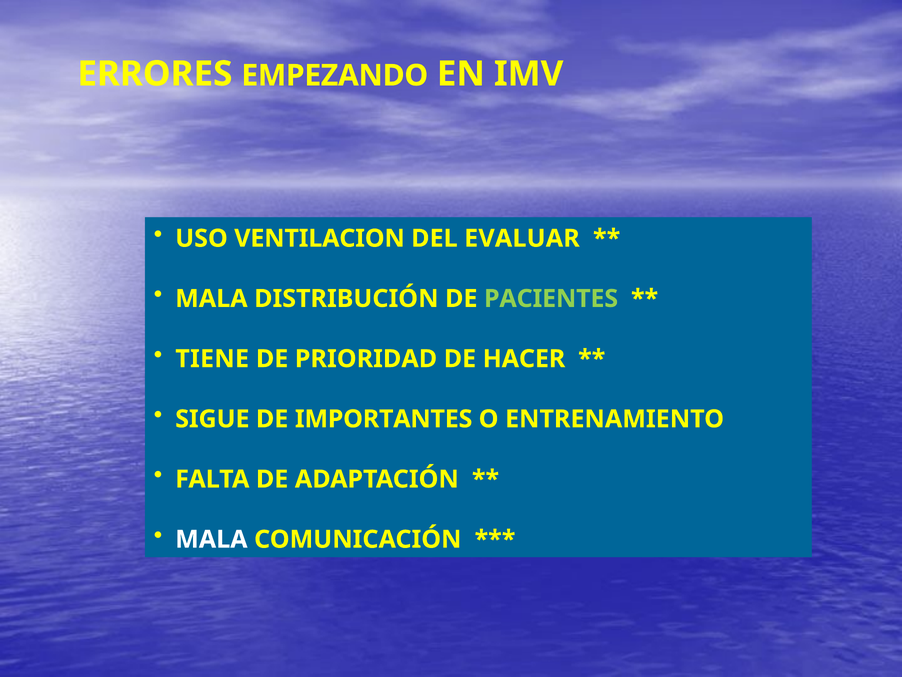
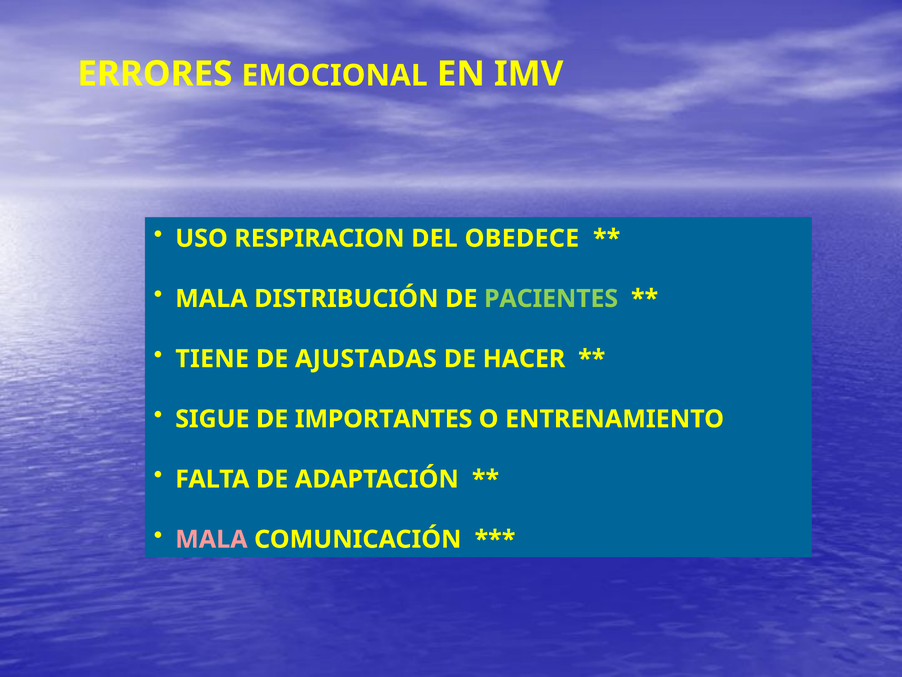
EMPEZANDO: EMPEZANDO -> EMOCIONAL (335, 75)
VENTILACION: VENTILACION -> RESPIRACION (319, 238)
EVALUAR: EVALUAR -> OBEDECE (522, 238)
PRIORIDAD: PRIORIDAD -> AJUSTADAS (366, 359)
MALA colour: white -> pink (211, 539)
